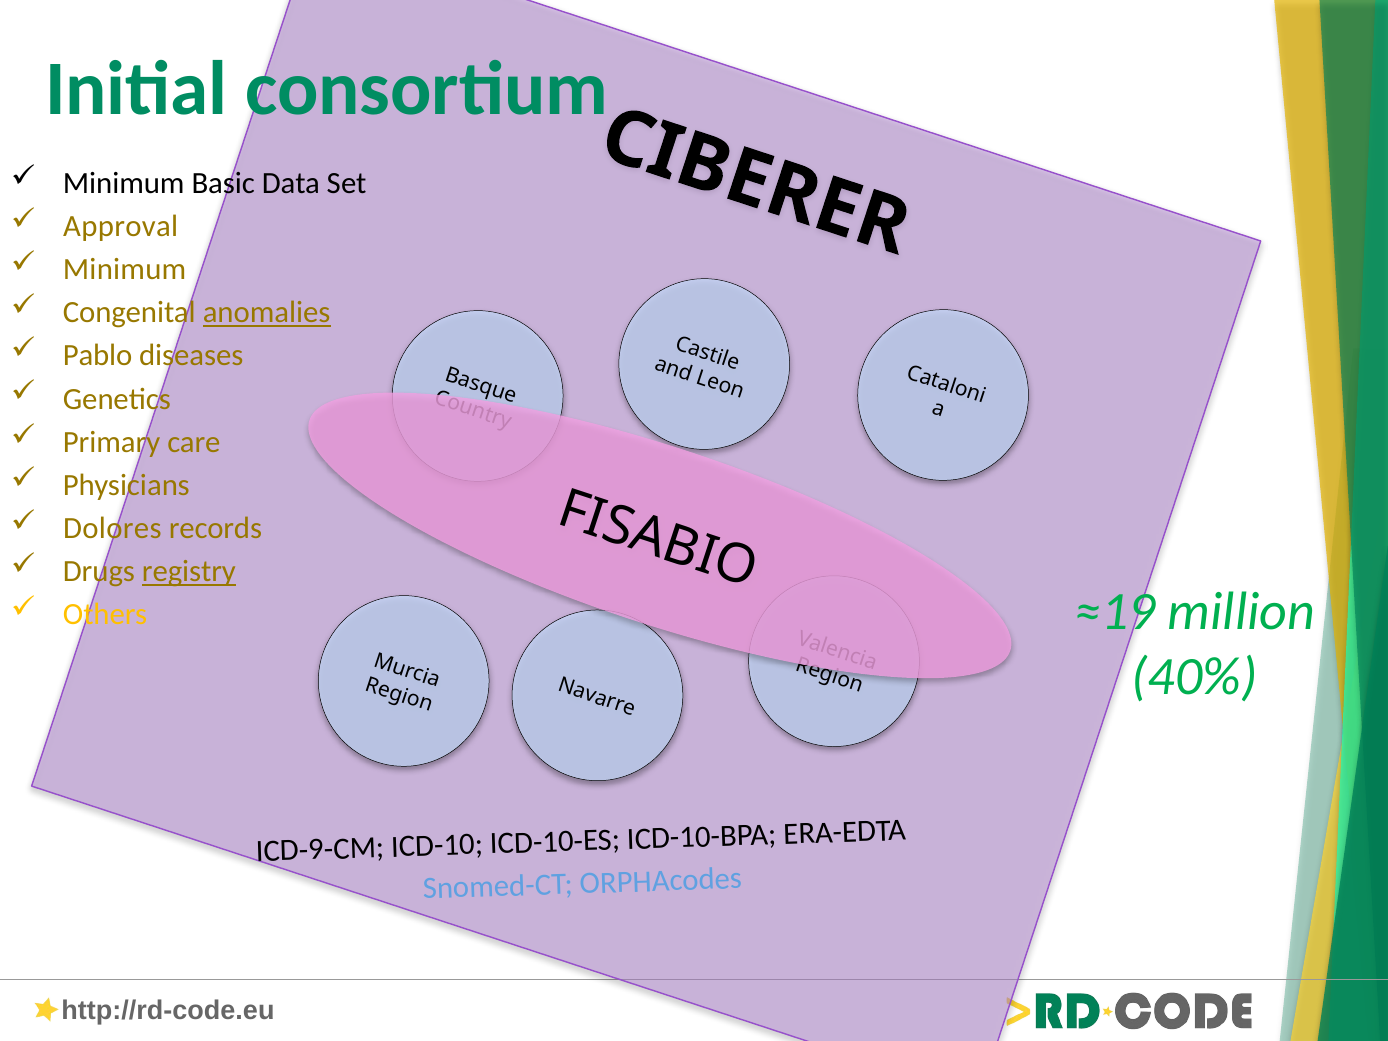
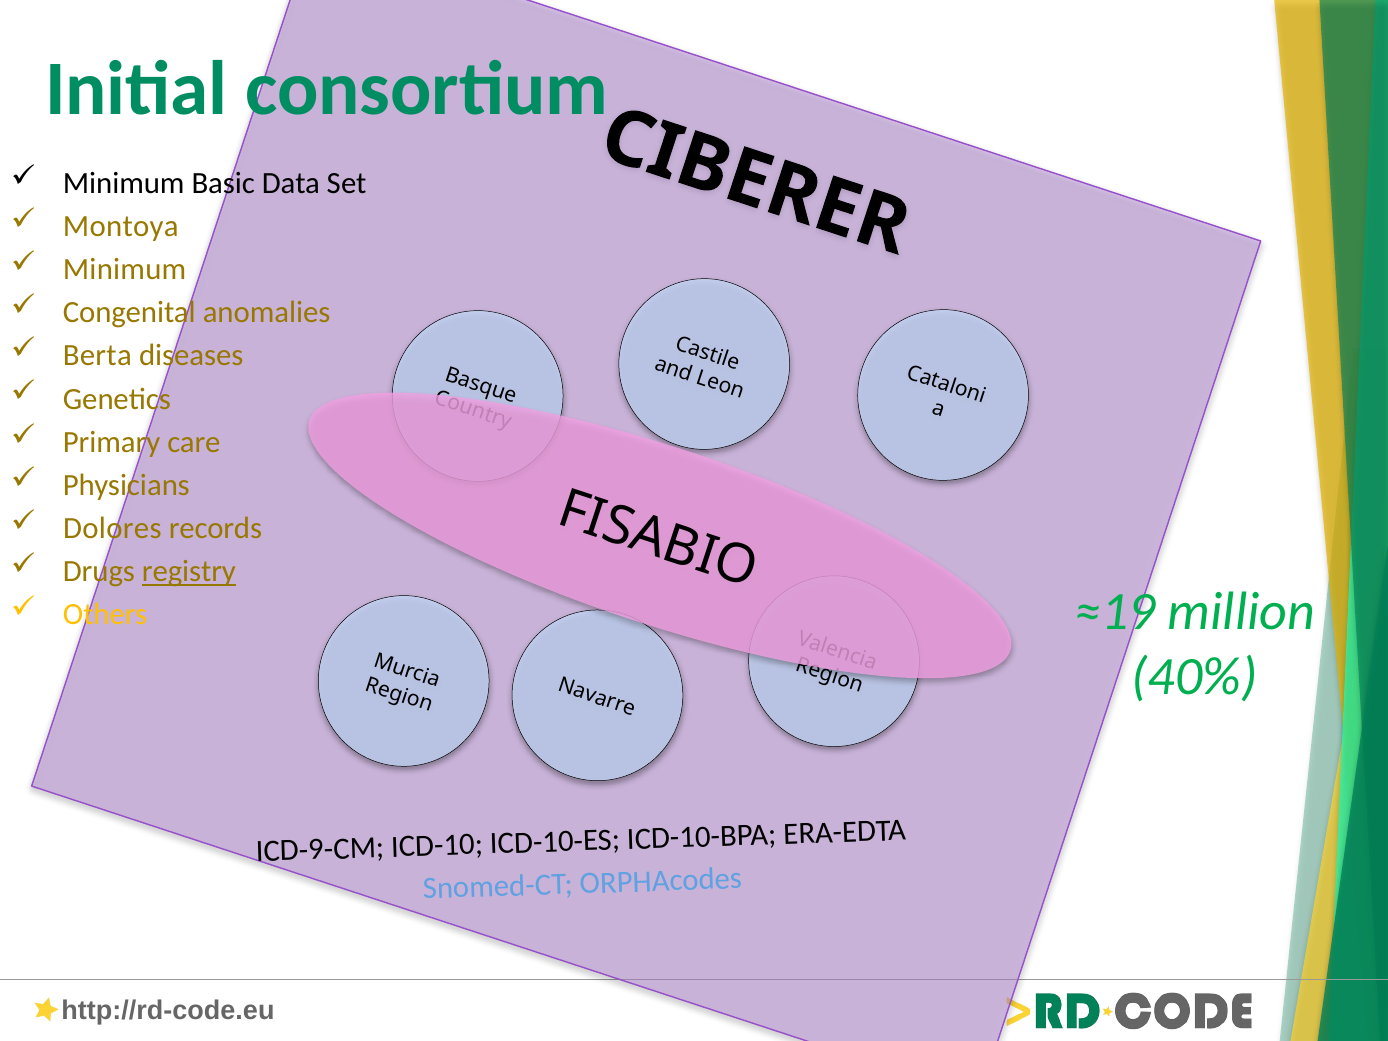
Approval: Approval -> Montoya (121, 226)
anomalies underline: present -> none (267, 313)
Pablo: Pablo -> Berta (97, 356)
